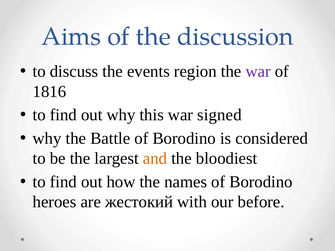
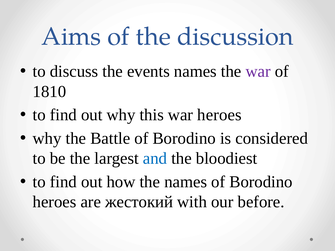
events region: region -> names (195, 72)
1816: 1816 -> 1810 (49, 92)
war signed: signed -> heroes (219, 115)
and colour: orange -> blue (155, 159)
